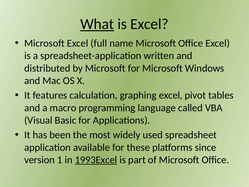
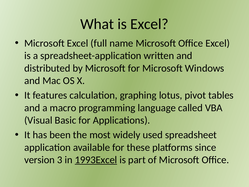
What underline: present -> none (97, 24)
graphing excel: excel -> lotus (171, 95)
1: 1 -> 3 (60, 160)
